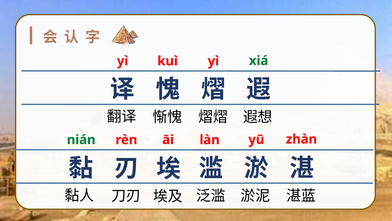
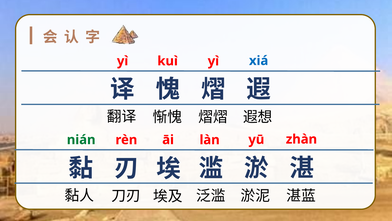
xiá colour: green -> blue (259, 61)
